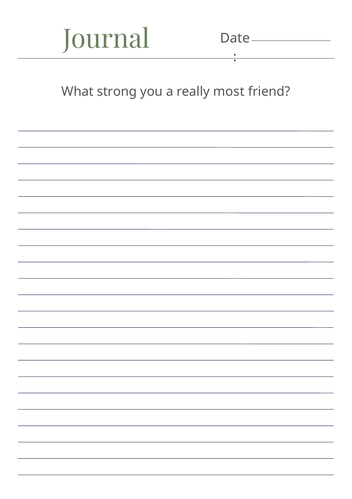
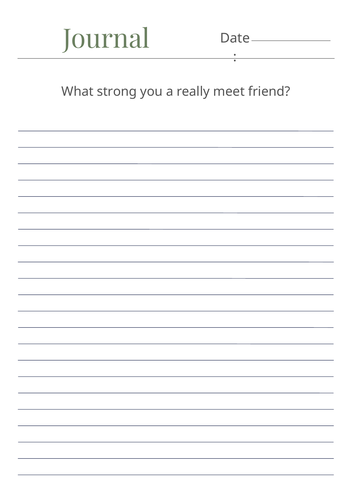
most: most -> meet (229, 91)
